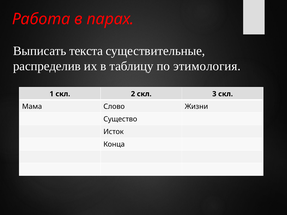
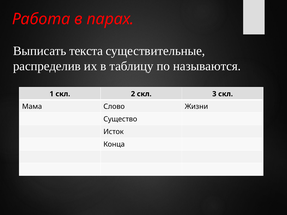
этимология: этимология -> называются (207, 66)
